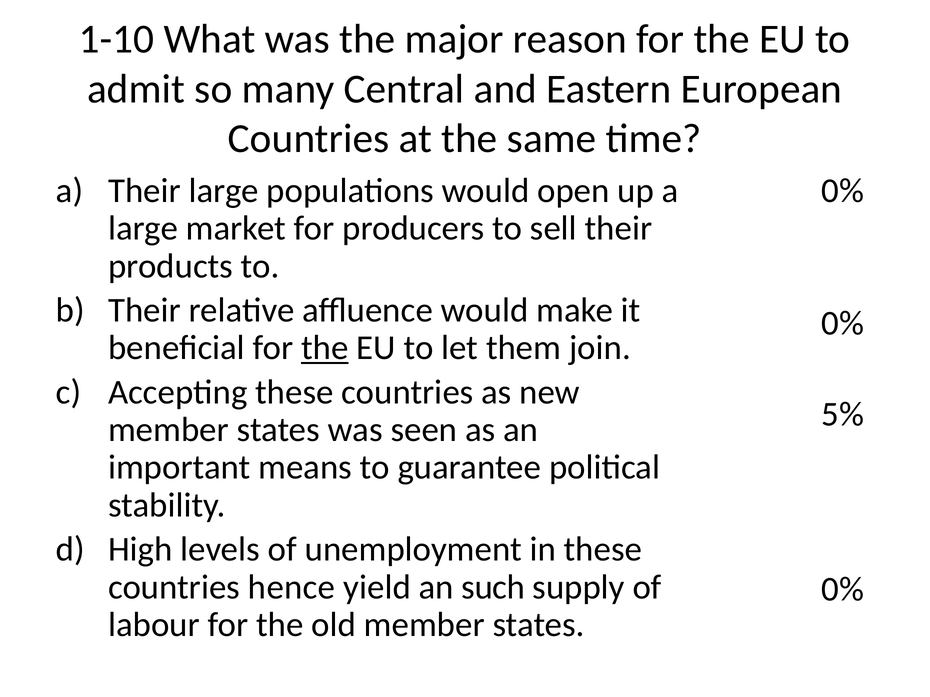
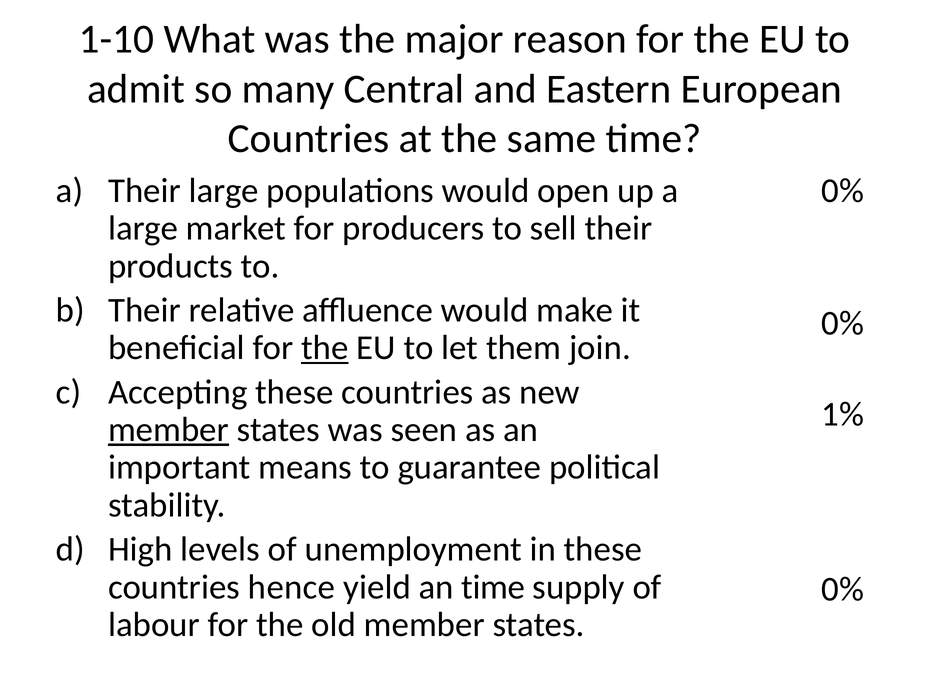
5%: 5% -> 1% (843, 415)
member underline: none -> present (169, 430)
an such: such -> time (493, 587)
